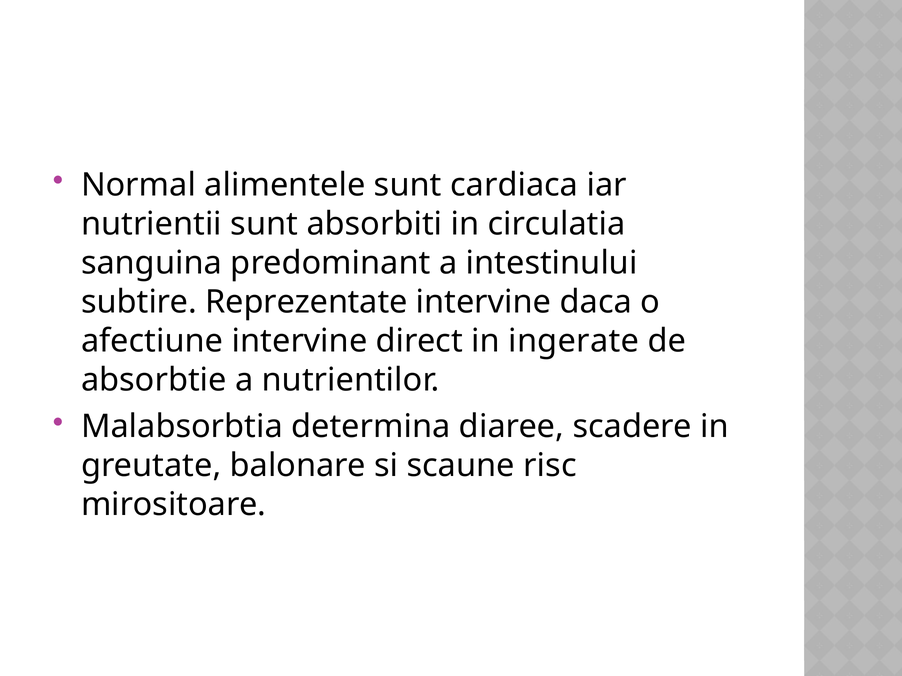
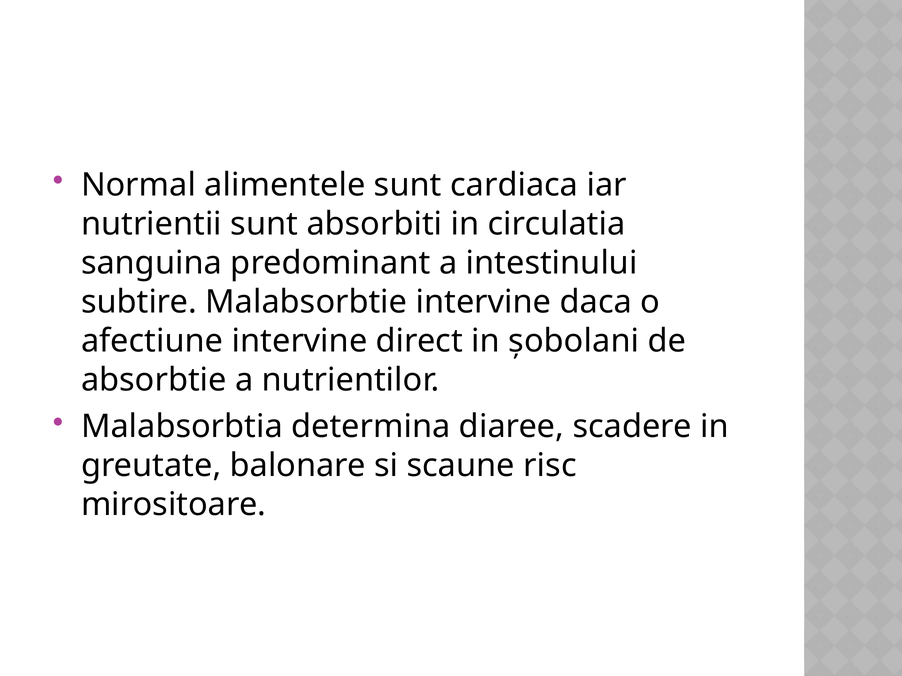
Reprezentate: Reprezentate -> Malabsorbtie (306, 302)
ingerate: ingerate -> șobolani (574, 341)
